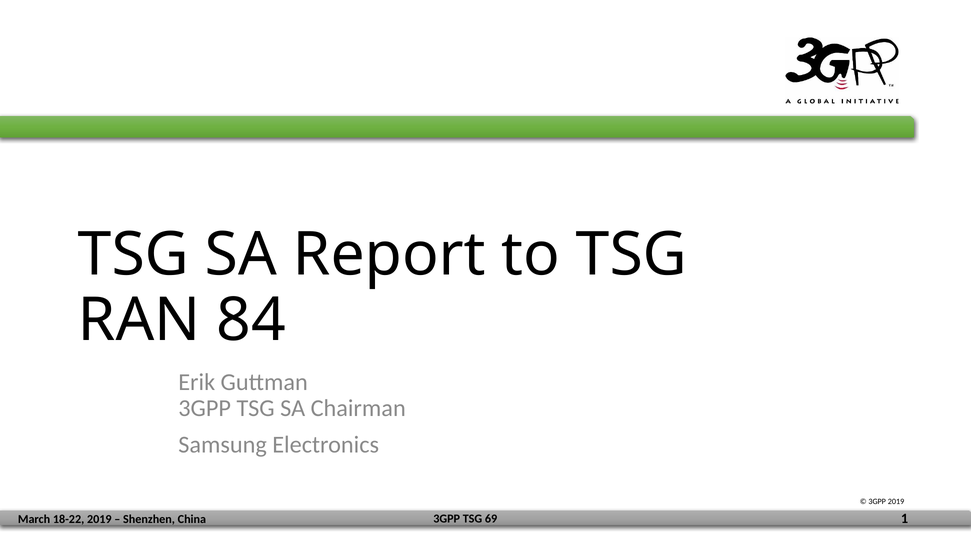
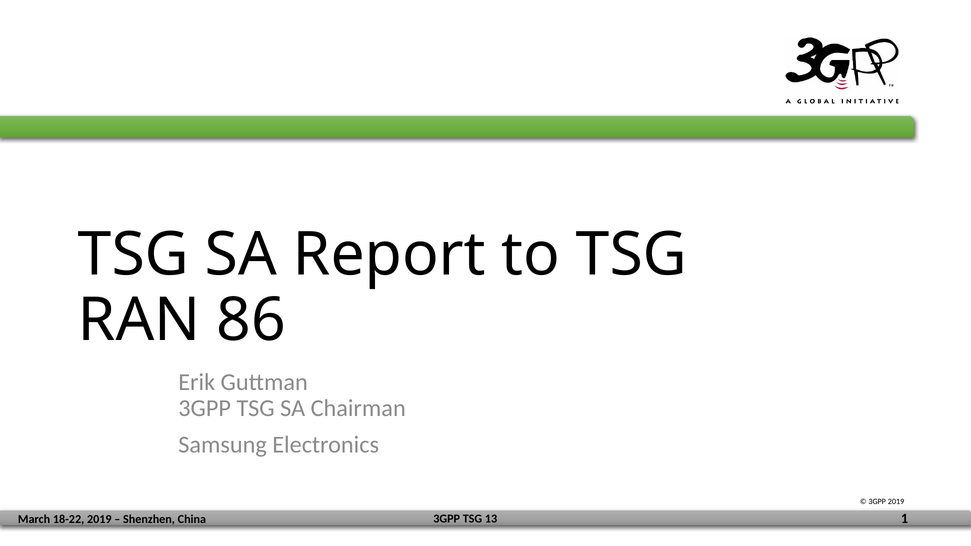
84: 84 -> 86 (251, 320)
69: 69 -> 13 (491, 519)
